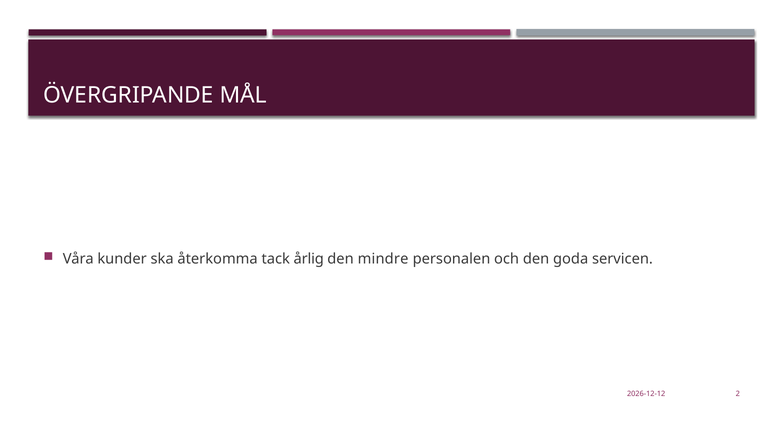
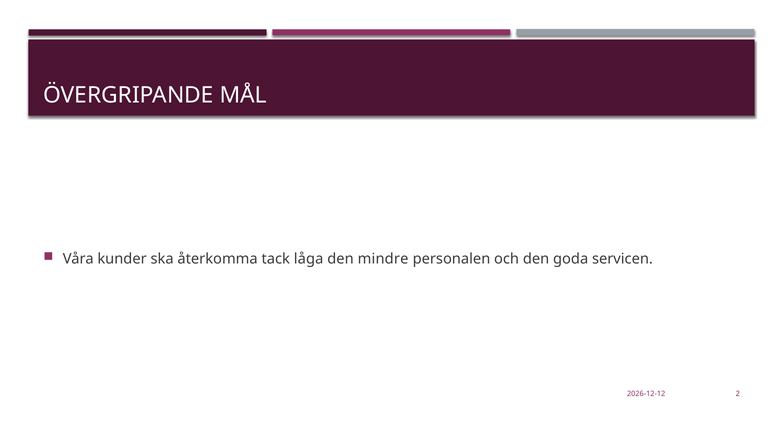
årlig: årlig -> låga (309, 259)
